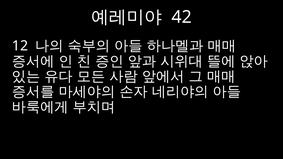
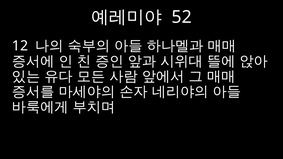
42: 42 -> 52 (182, 17)
